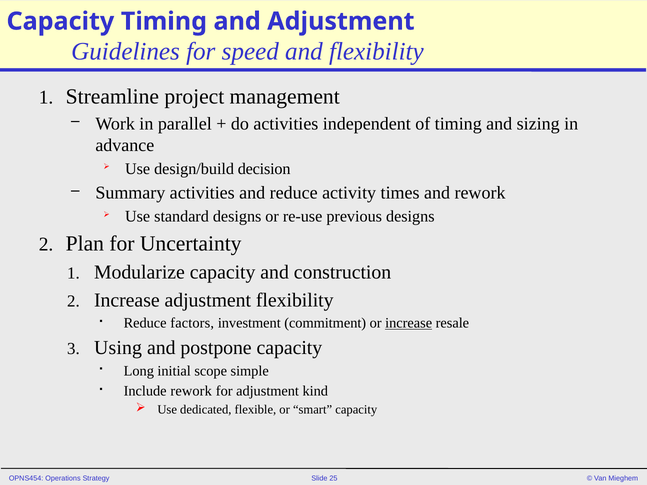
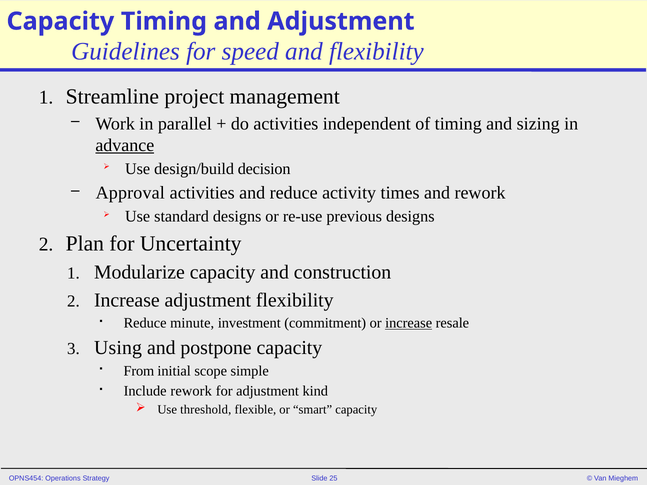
advance underline: none -> present (125, 145)
Summary: Summary -> Approval (130, 193)
factors: factors -> minute (192, 323)
Long: Long -> From (139, 371)
dedicated: dedicated -> threshold (206, 410)
